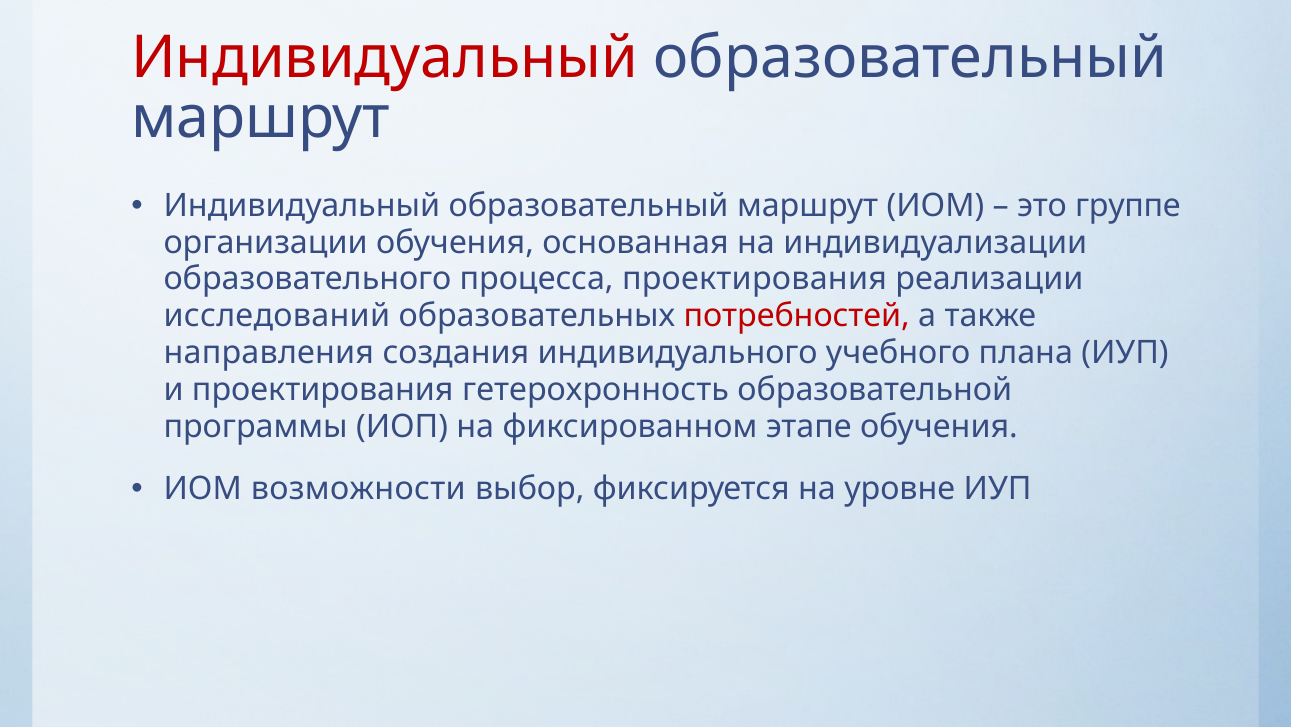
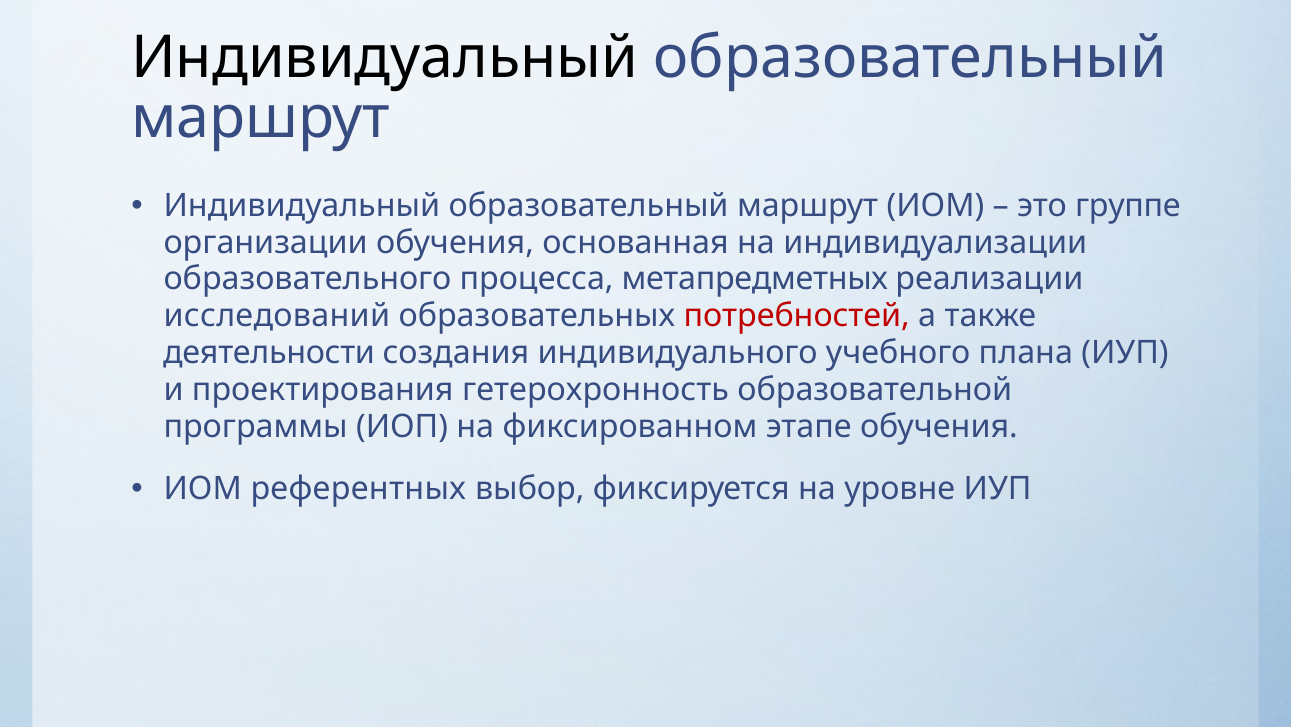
Индивидуальный colour: red -> black (385, 58)
процесса проектирования: проектирования -> метапредметных (755, 279)
направления: направления -> деятельности (269, 353)
возможности: возможности -> референтных (358, 488)
